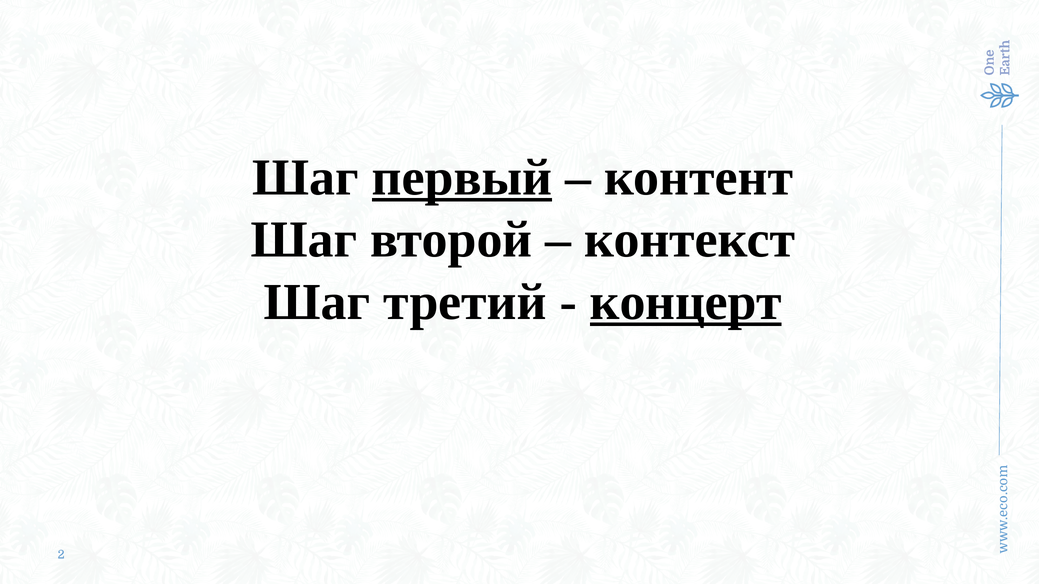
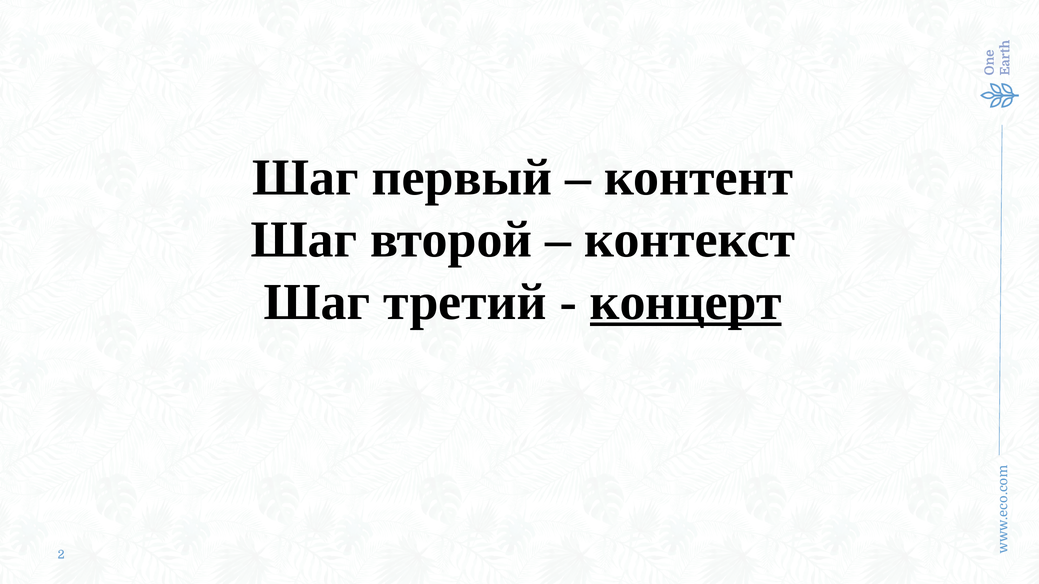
первый underline: present -> none (462, 178)
